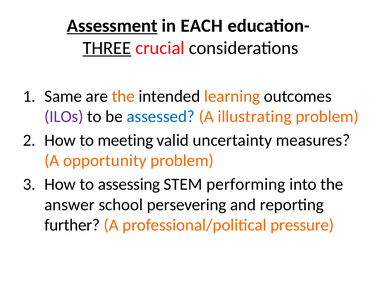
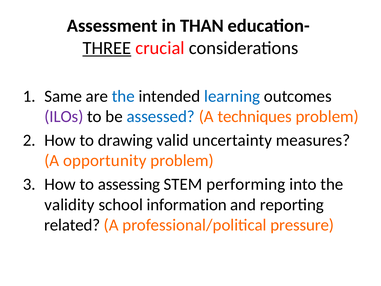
Assessment underline: present -> none (112, 26)
EACH: EACH -> THAN (202, 26)
the colour: orange -> blue (123, 96)
learning colour: orange -> blue (232, 96)
illustrating: illustrating -> techniques (255, 116)
meeting: meeting -> drawing (125, 140)
answer: answer -> validity (69, 205)
persevering: persevering -> information (187, 205)
further: further -> related (72, 225)
